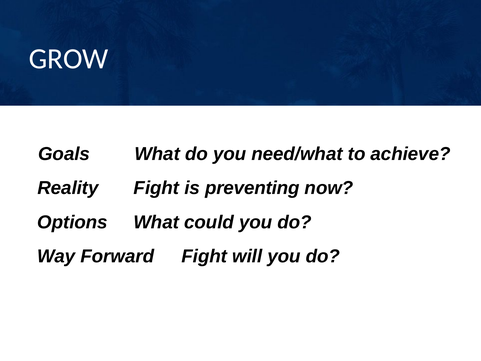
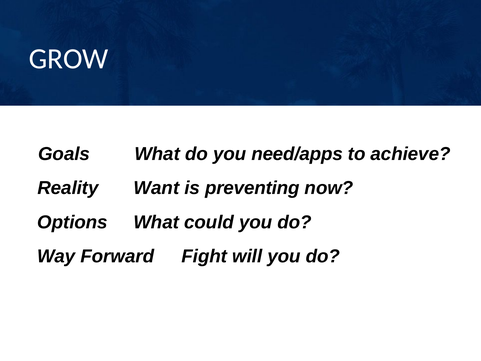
need/what: need/what -> need/apps (297, 154)
Reality Fight: Fight -> Want (156, 188)
